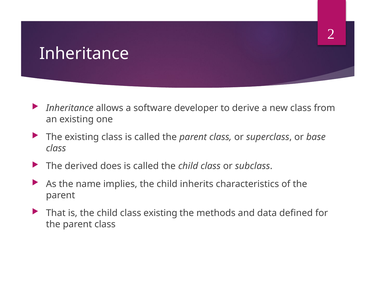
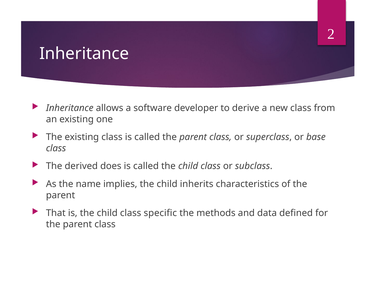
class existing: existing -> specific (160, 213)
